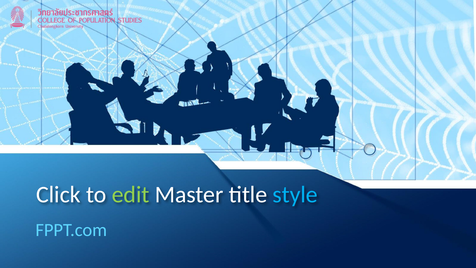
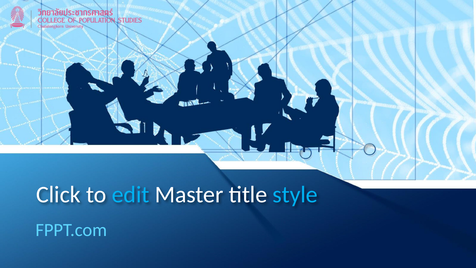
edit colour: light green -> light blue (131, 194)
